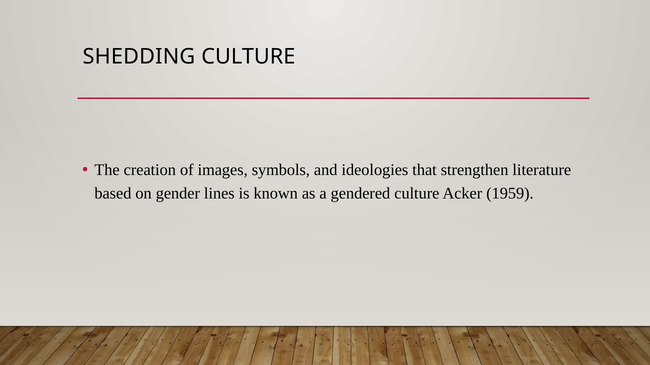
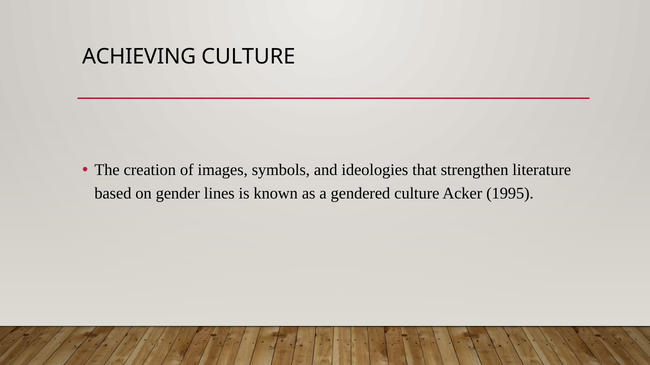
SHEDDING: SHEDDING -> ACHIEVING (139, 57)
1959: 1959 -> 1995 (510, 194)
